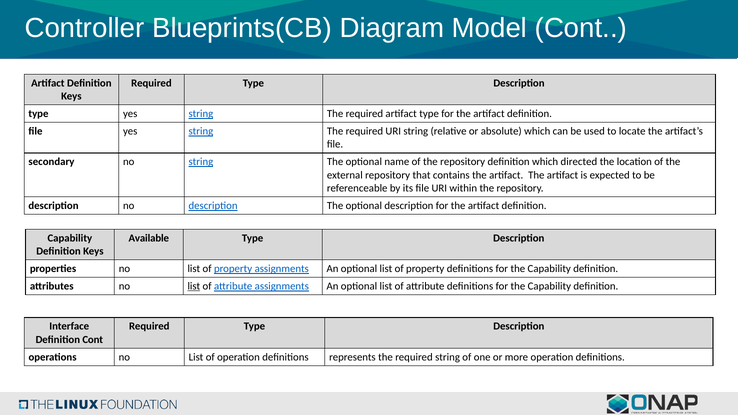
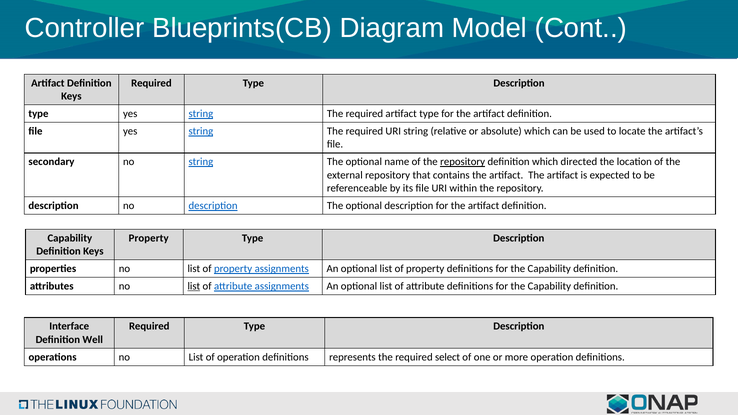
repository underline: none -> present (463, 162)
Available: Available -> Property (149, 238)
Definition Cont: Cont -> Well (93, 340)
required string: string -> select (448, 357)
